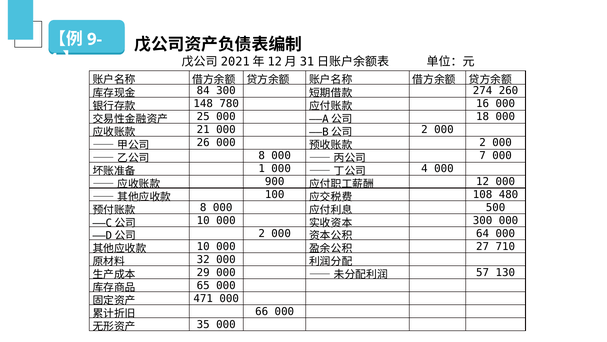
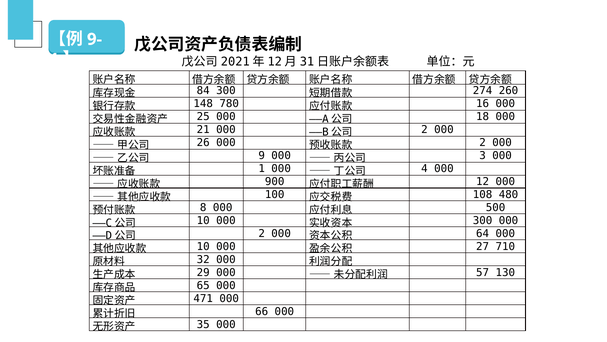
8: 8 -> 9 (262, 155)
7: 7 -> 3 (483, 155)
